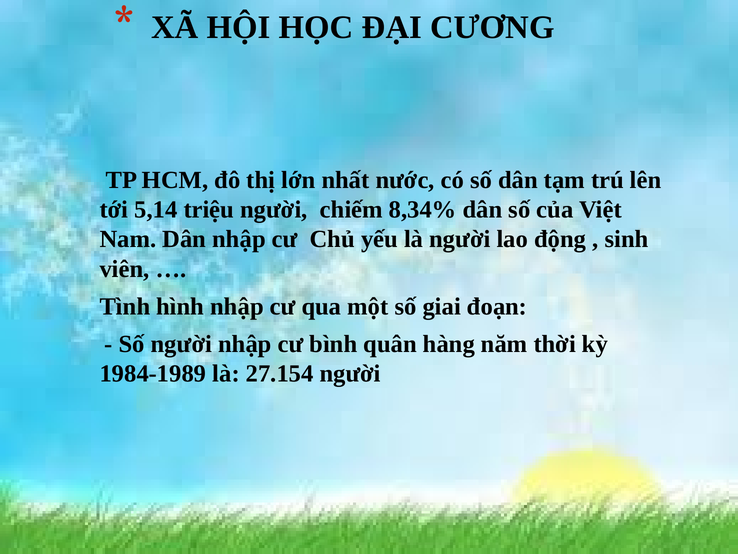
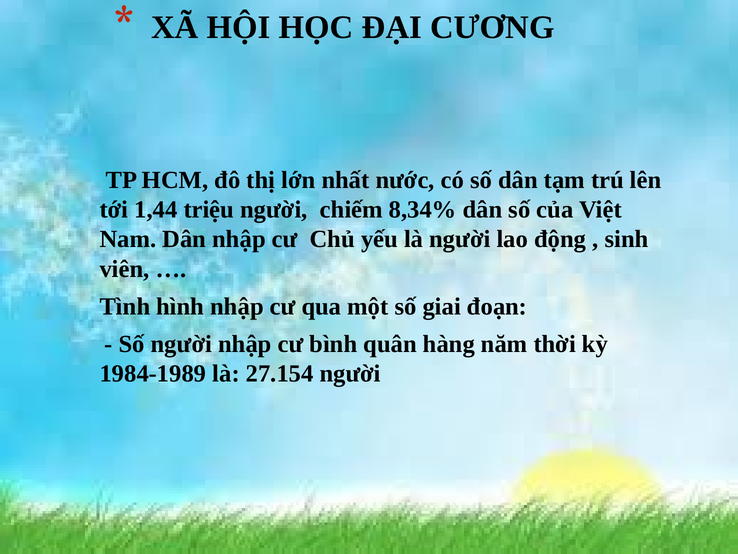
5,14: 5,14 -> 1,44 (156, 210)
